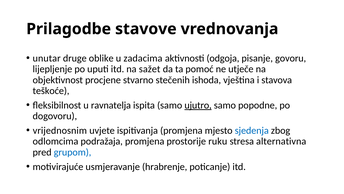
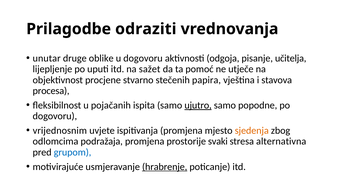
stavove: stavove -> odraziti (146, 29)
u zadacima: zadacima -> dogovoru (143, 58)
govoru: govoru -> učitelja (291, 58)
ishoda: ishoda -> papira (206, 80)
teškoće: teškoće -> procesa (51, 91)
ravnatelja: ravnatelja -> pojačanih (111, 105)
sjedenja colour: blue -> orange (252, 130)
ruku: ruku -> svaki (218, 141)
hrabrenje underline: none -> present (165, 166)
